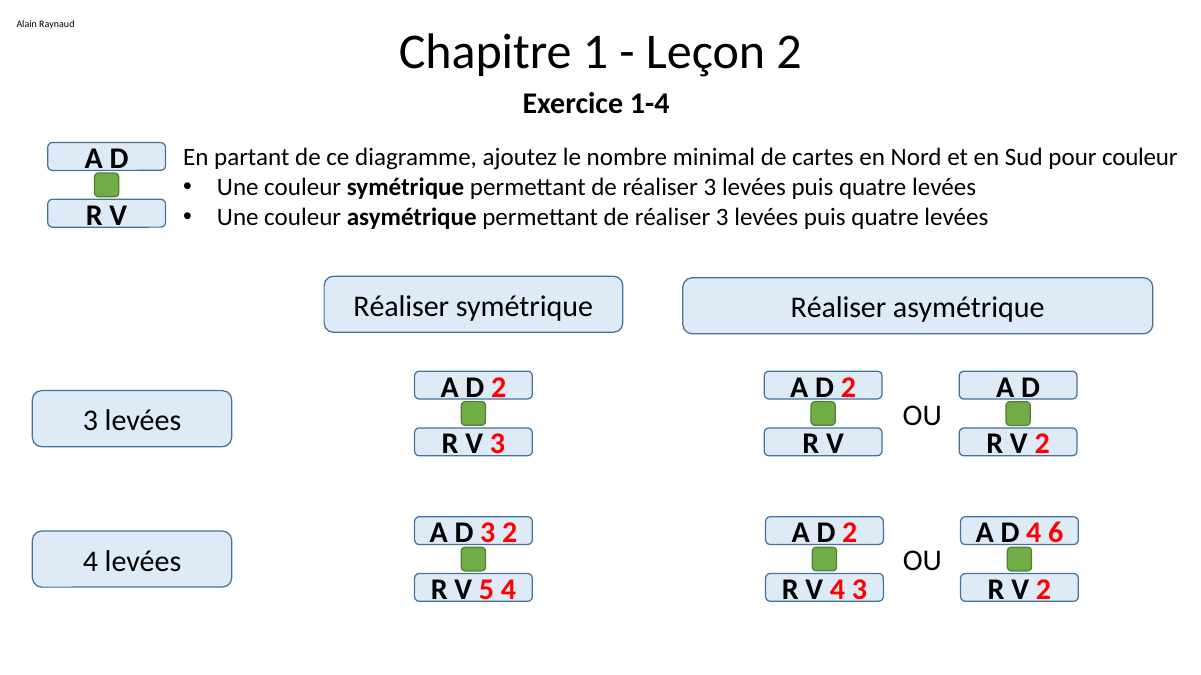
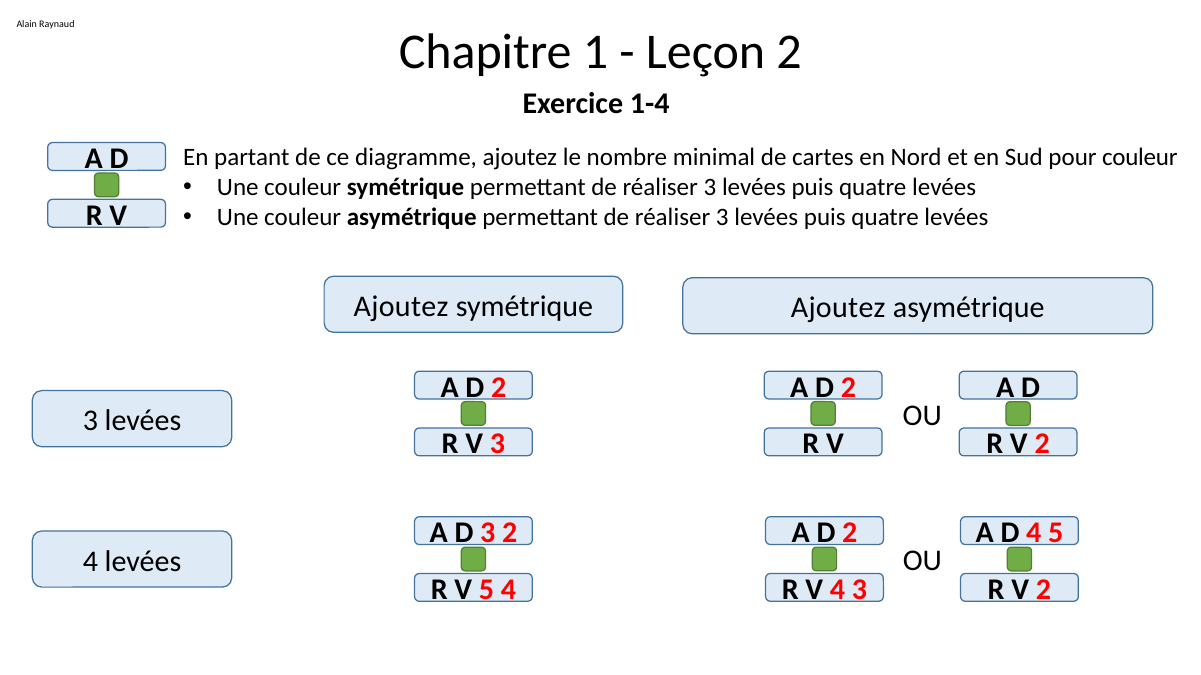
Réaliser: Réaliser -> Ajoutez (401, 307)
symétrique Réaliser: Réaliser -> Ajoutez (838, 308)
4 6: 6 -> 5 (1056, 533)
